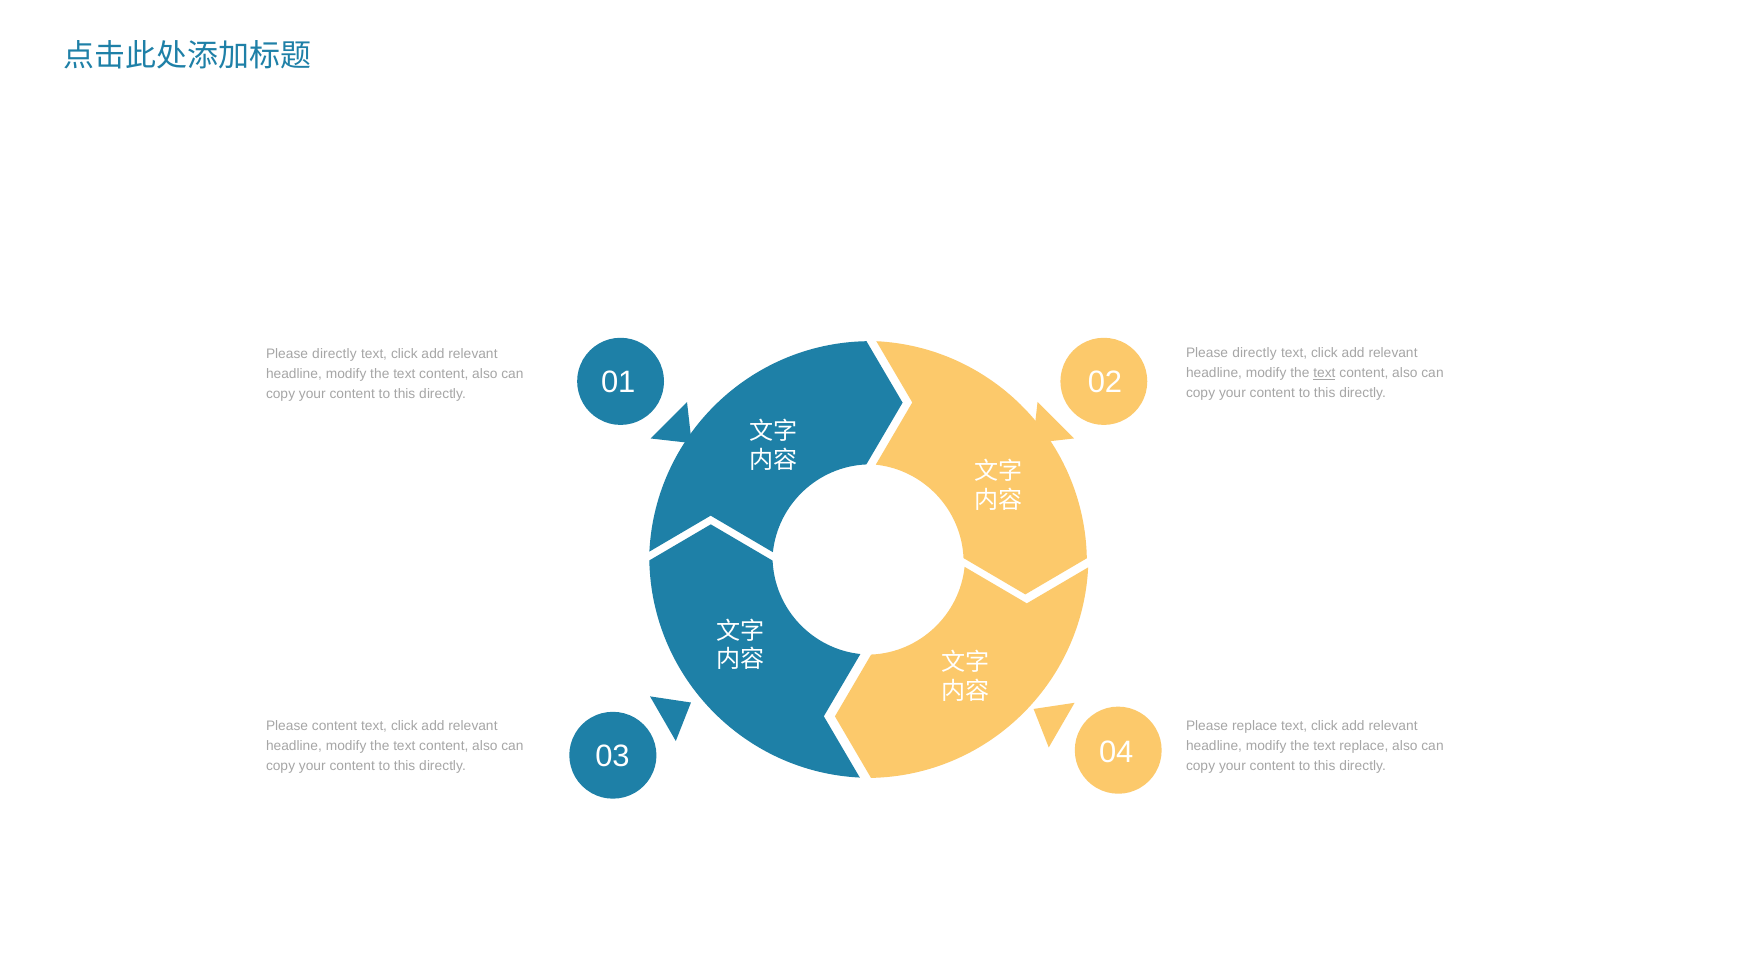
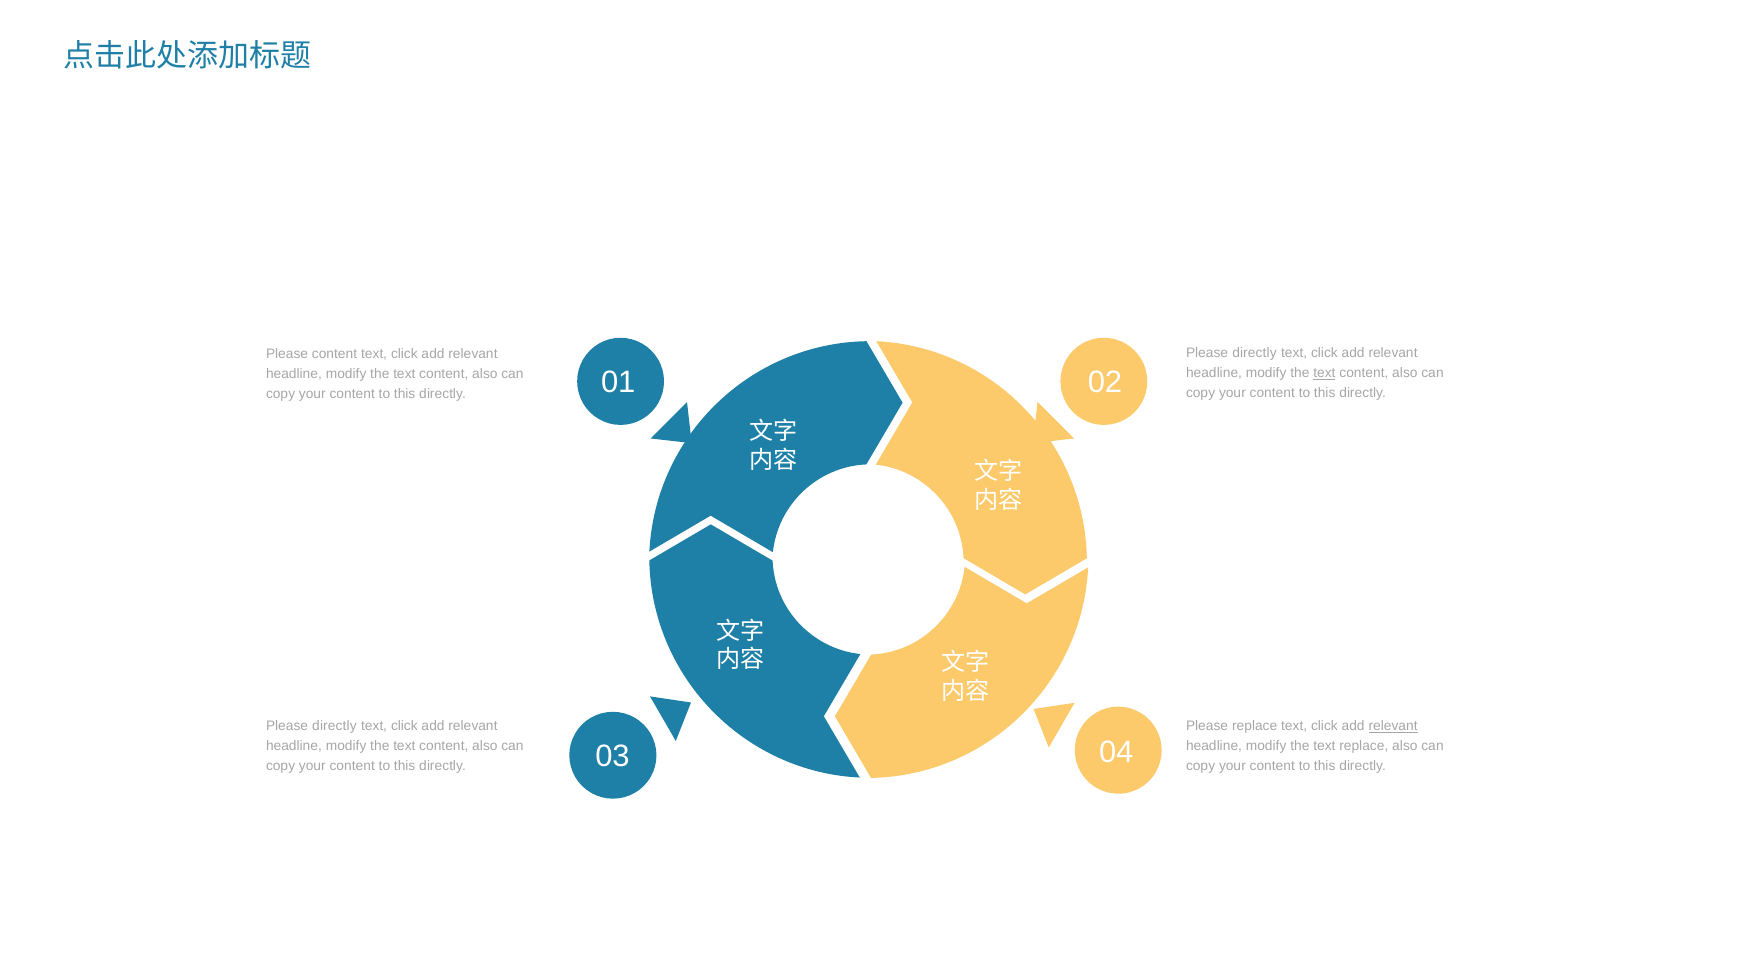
directly: directly -> content (335, 354)
content: content -> directly (334, 727)
relevant underline: none -> present (1393, 727)
